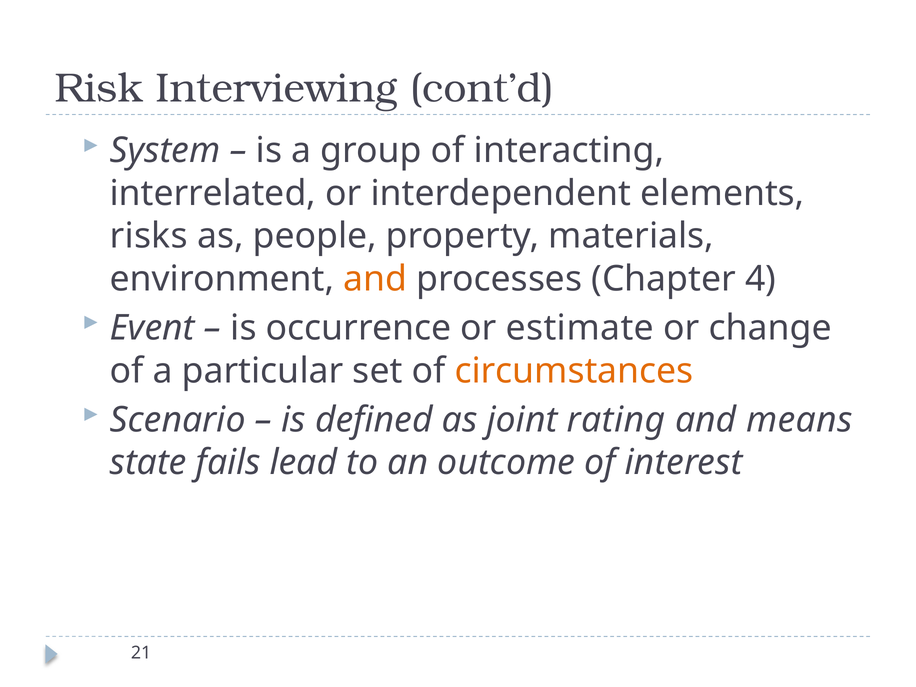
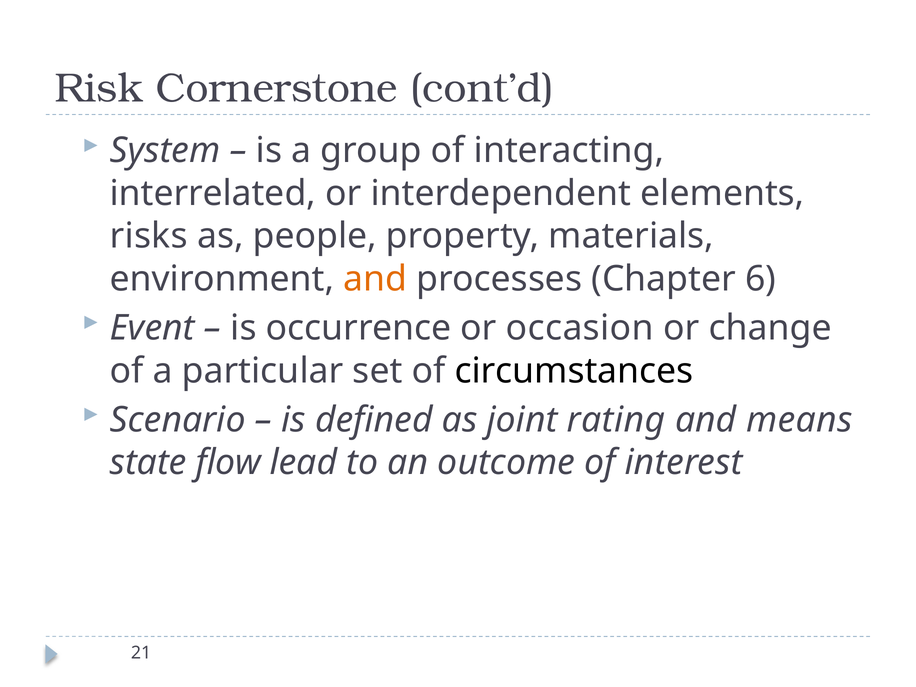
Interviewing: Interviewing -> Cornerstone (277, 88)
4: 4 -> 6 (761, 279)
estimate: estimate -> occasion (580, 328)
circumstances colour: orange -> black (574, 371)
fails: fails -> flow (228, 463)
